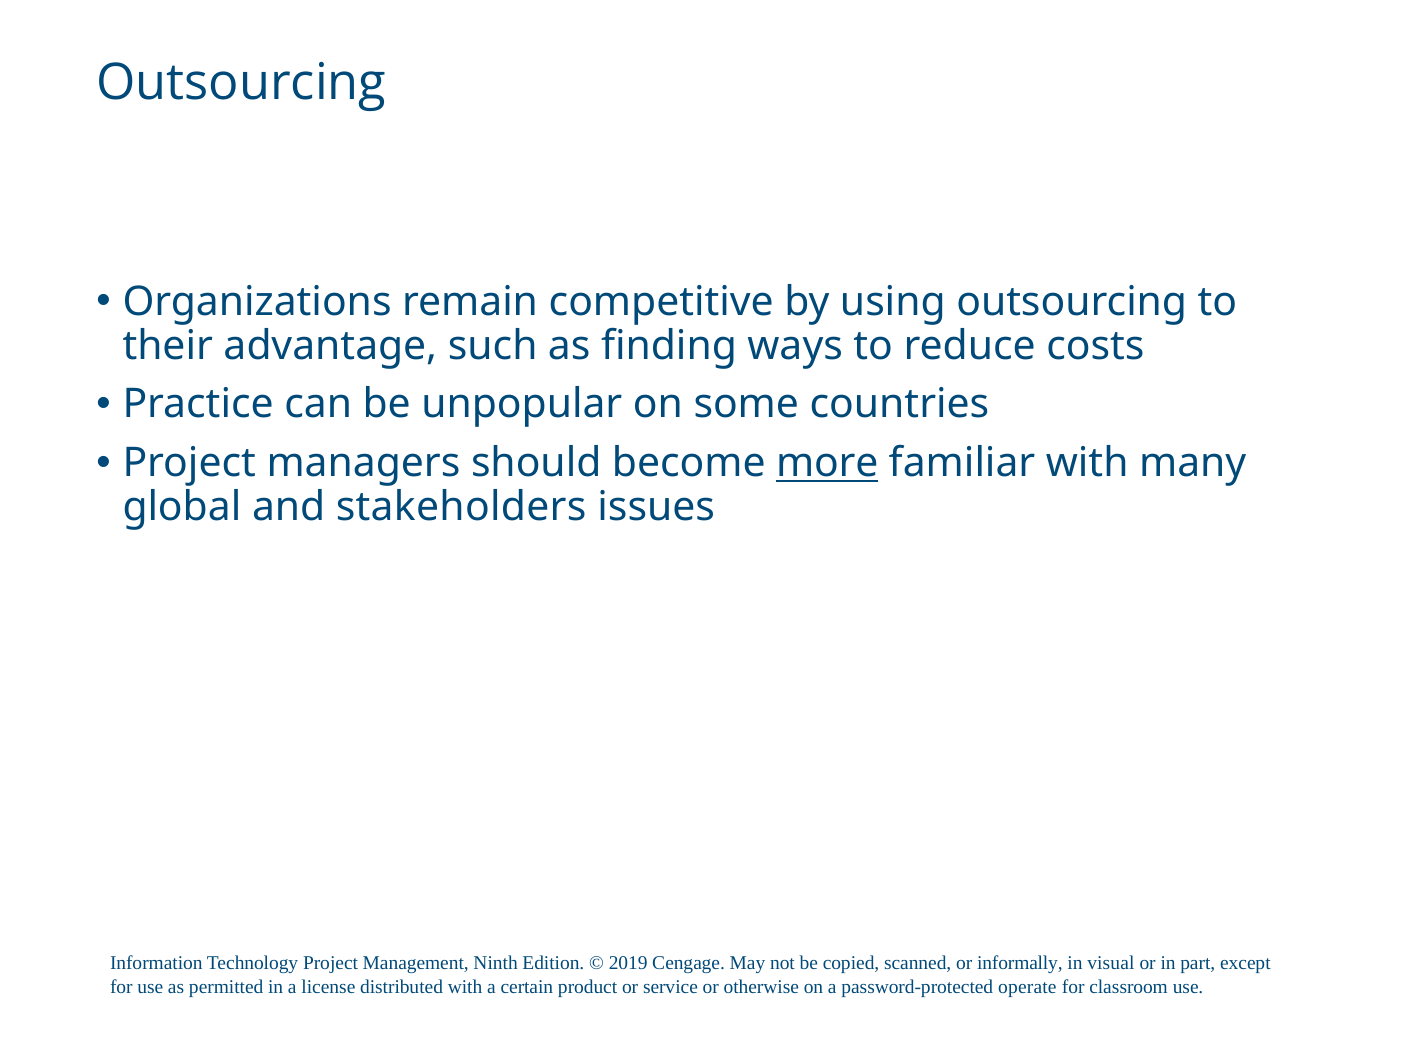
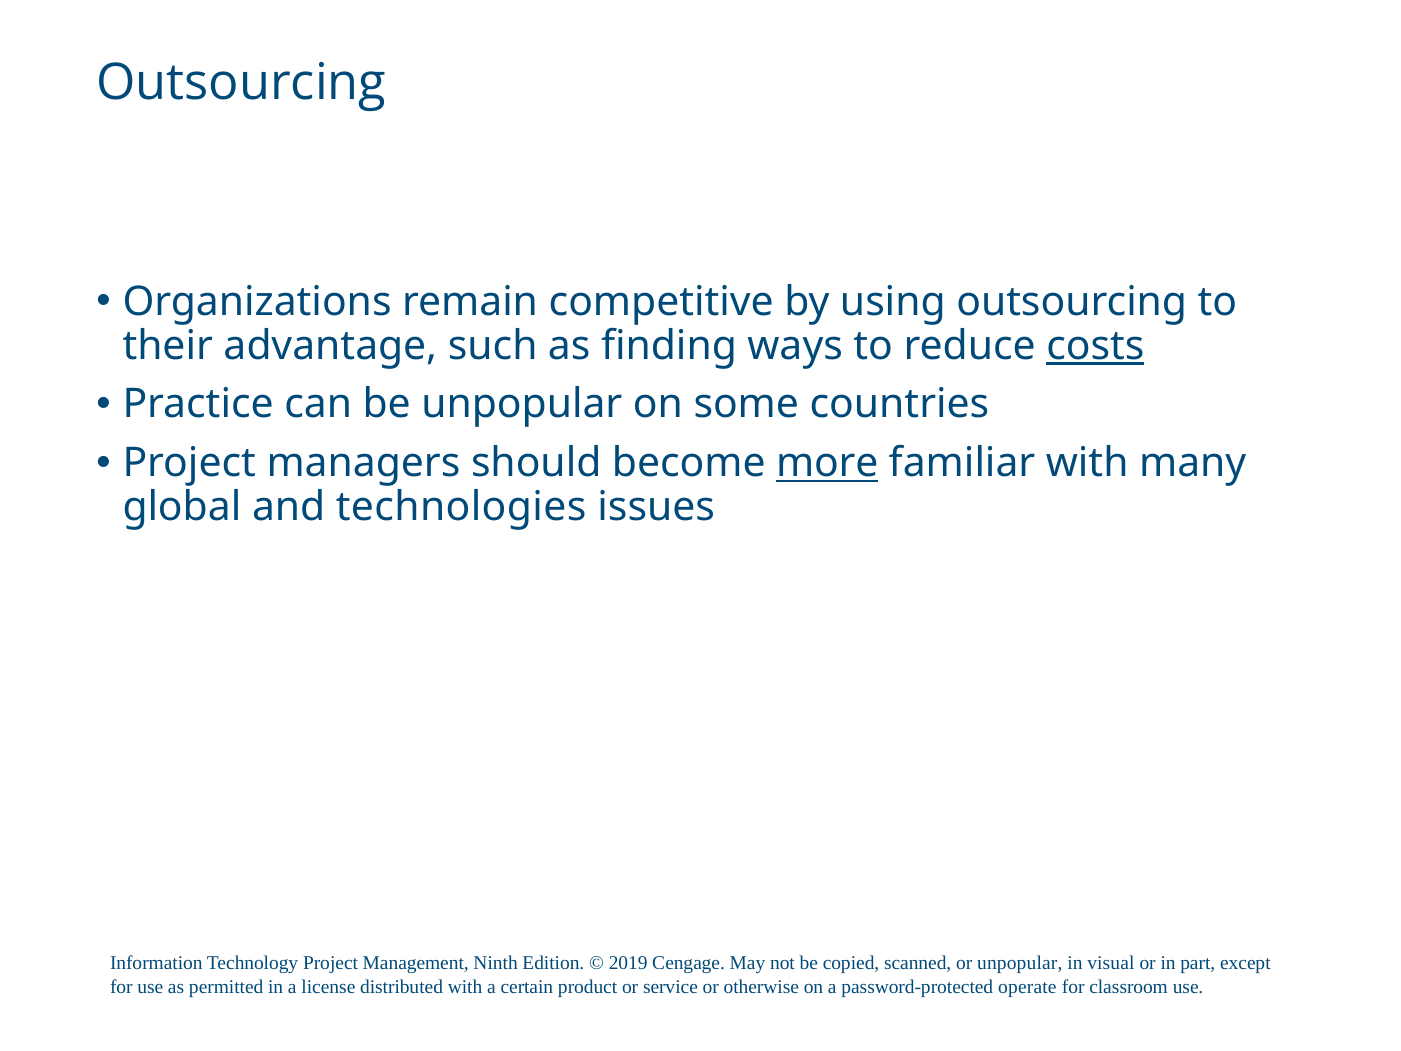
costs underline: none -> present (1095, 346)
stakeholders: stakeholders -> technologies (461, 507)
or informally: informally -> unpopular (1020, 963)
